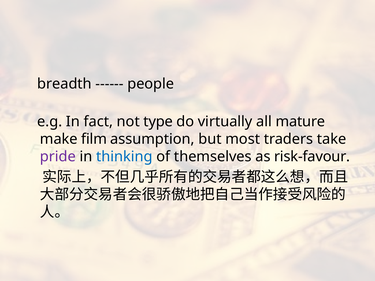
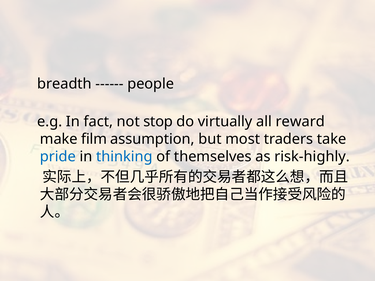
type: type -> stop (158, 122)
mature: mature -> reward (300, 122)
pride colour: purple -> blue (58, 157)
risk-favour: risk-favour -> risk-highly (312, 157)
